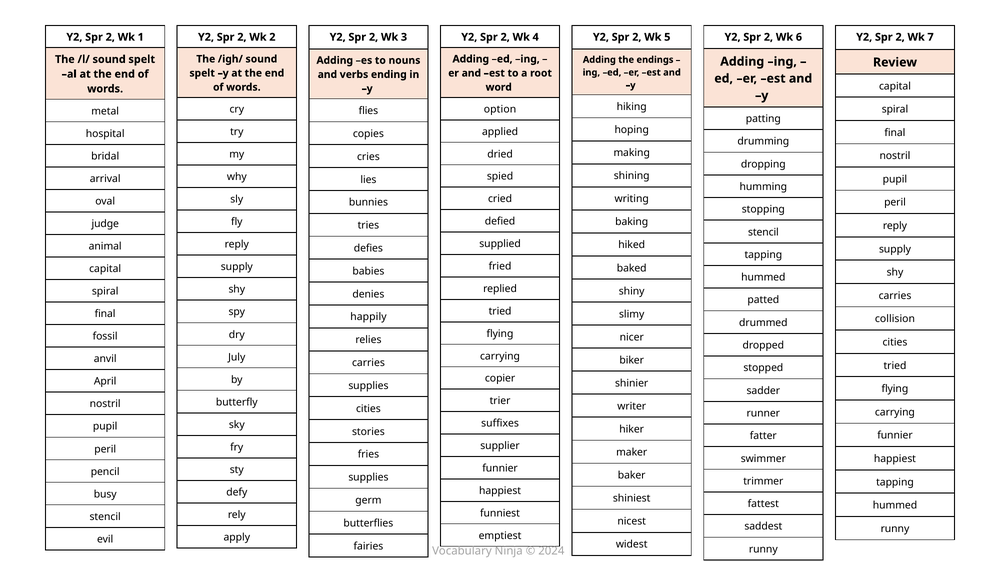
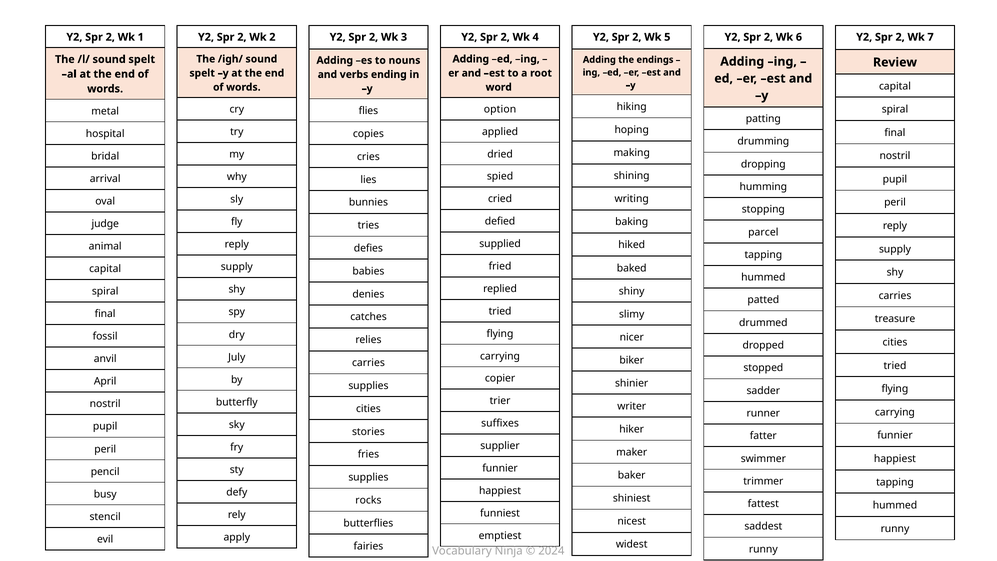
stencil: stencil -> parcel (763, 232)
happily: happily -> catches (369, 317)
collision: collision -> treasure (895, 319)
germ: germ -> rocks (368, 500)
